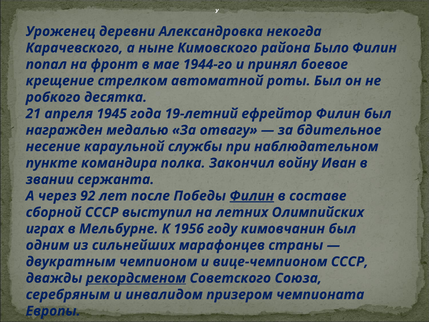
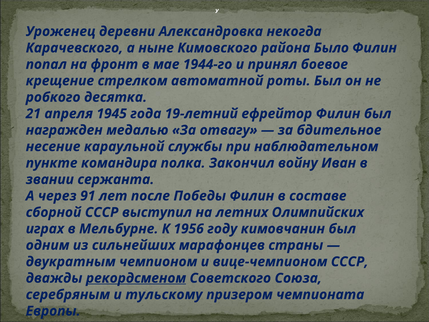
92: 92 -> 91 (88, 196)
Филин underline: present -> none (252, 196)
инвалидом: инвалидом -> тульскому (164, 294)
